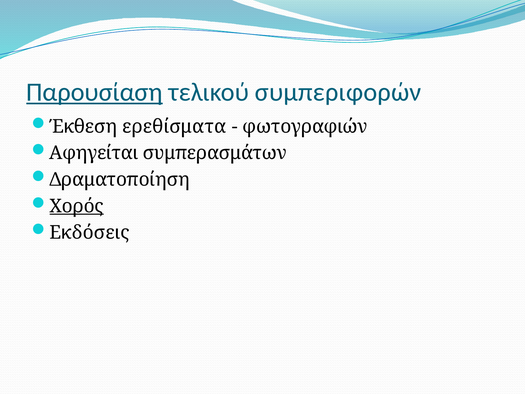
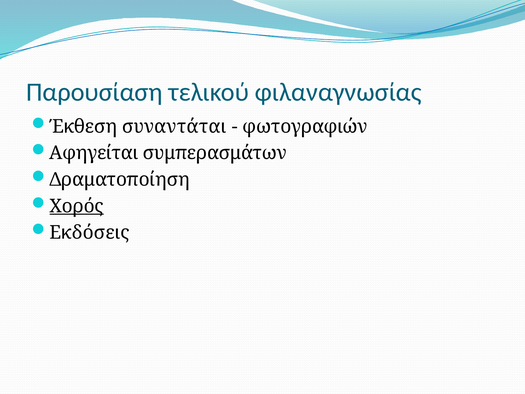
Παρουσίαση underline: present -> none (94, 92)
συμπεριφορών: συμπεριφορών -> φιλαναγνωσίας (338, 92)
ερεθίσματα: ερεθίσματα -> συναντάται (174, 126)
